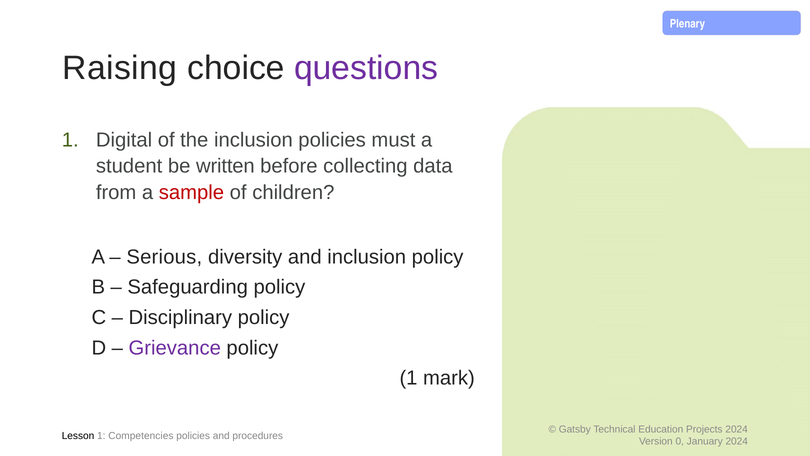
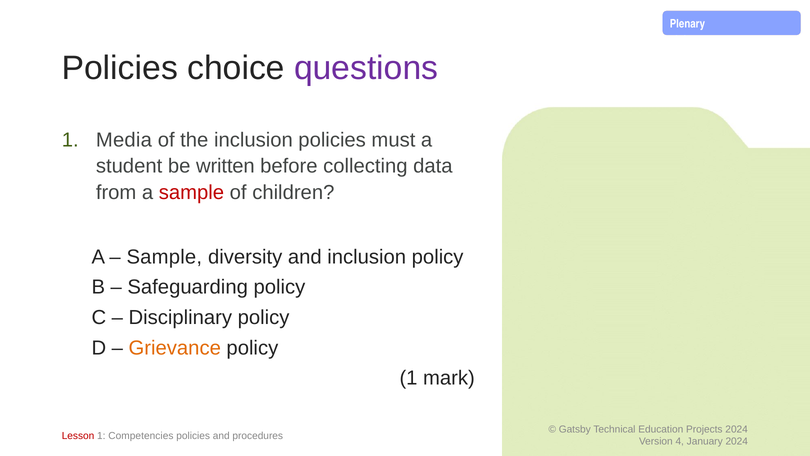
Raising: Raising -> Policies (120, 68)
Digital: Digital -> Media (124, 140)
Serious: Serious -> Sample (164, 257)
Grievance colour: purple -> orange (175, 348)
Lesson colour: black -> red (78, 436)
0: 0 -> 4 (680, 441)
